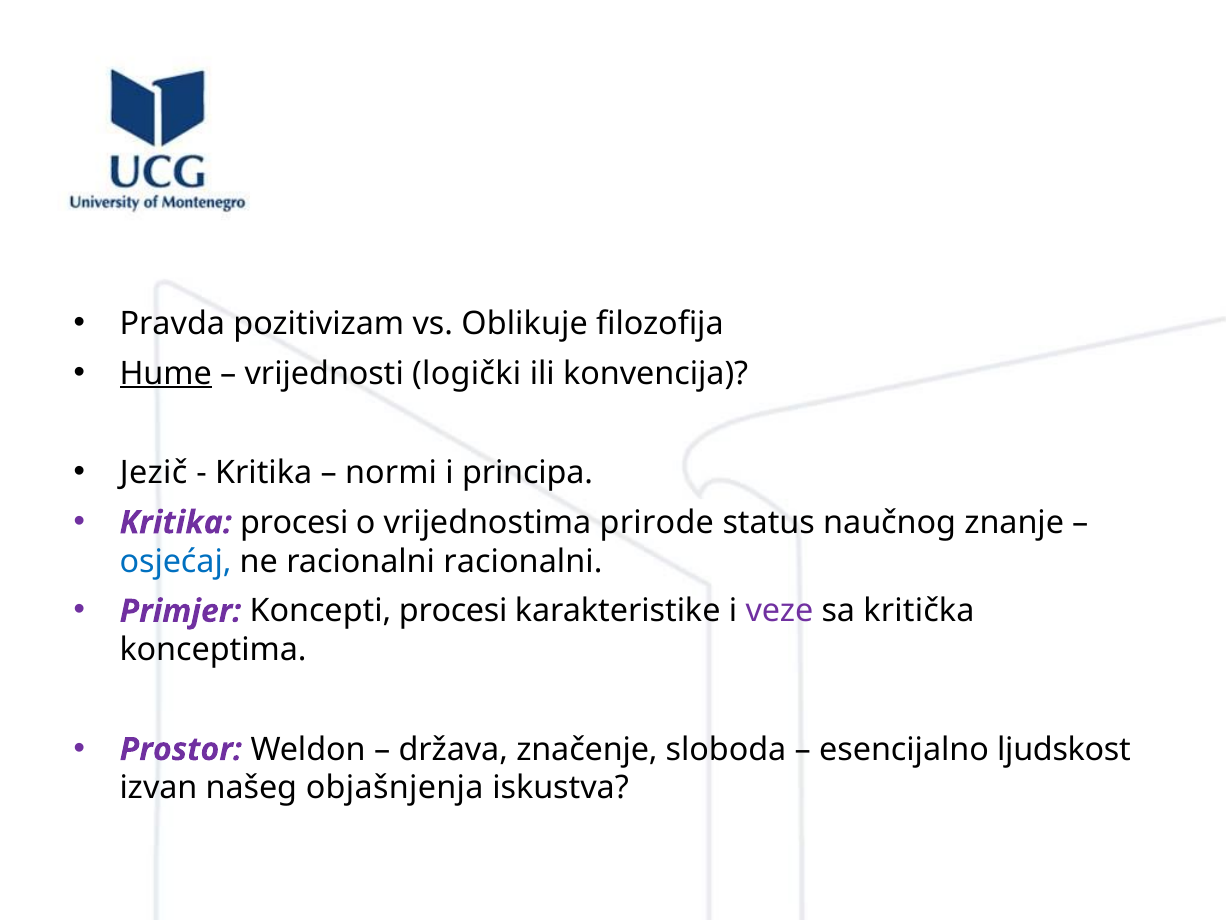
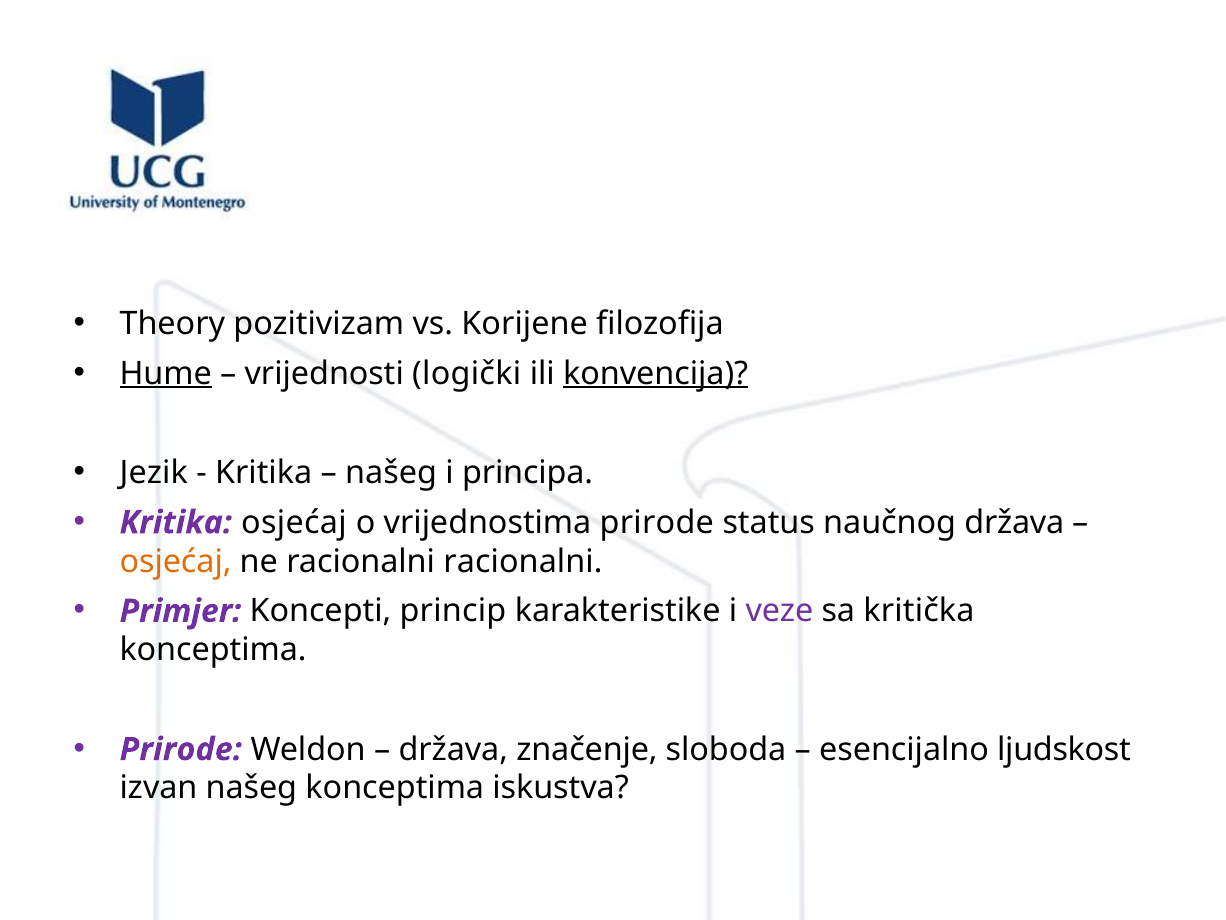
Pravda: Pravda -> Theory (172, 323)
Oblikuje: Oblikuje -> Korijene (525, 323)
konvencija underline: none -> present (656, 373)
Jezič: Jezič -> Jezik (154, 473)
normi: normi -> našeg (391, 473)
Kritika procesi: procesi -> osjećaj (294, 522)
naučnog znanje: znanje -> država (1014, 522)
osjećaj colour: blue -> orange (176, 561)
Koncepti procesi: procesi -> princip (453, 611)
Prostor: Prostor -> Prirode (181, 749)
našeg objašnjenja: objašnjenja -> konceptima (395, 788)
